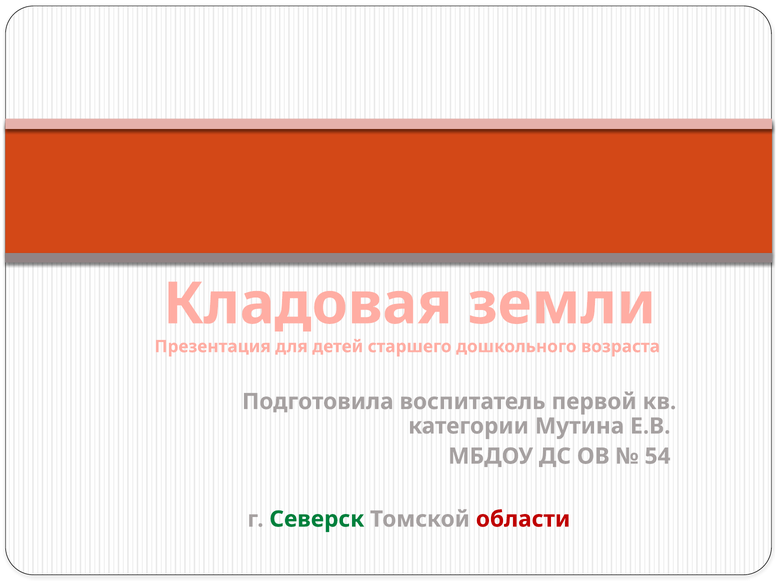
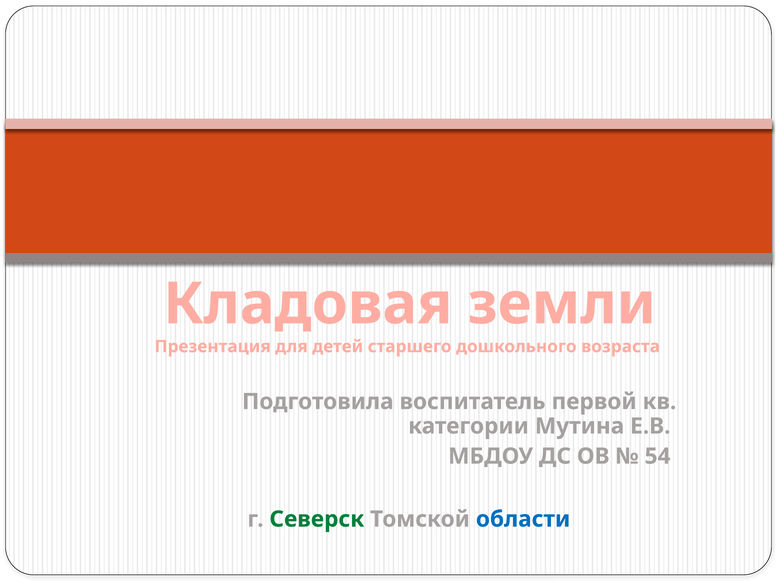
области colour: red -> blue (523, 519)
